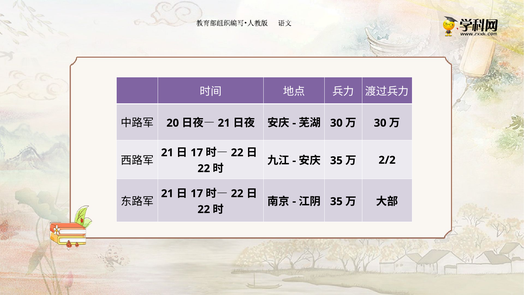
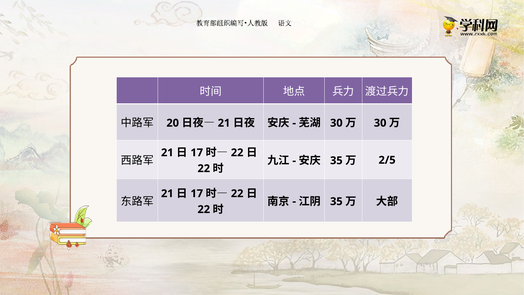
2/2: 2/2 -> 2/5 (387, 160)
